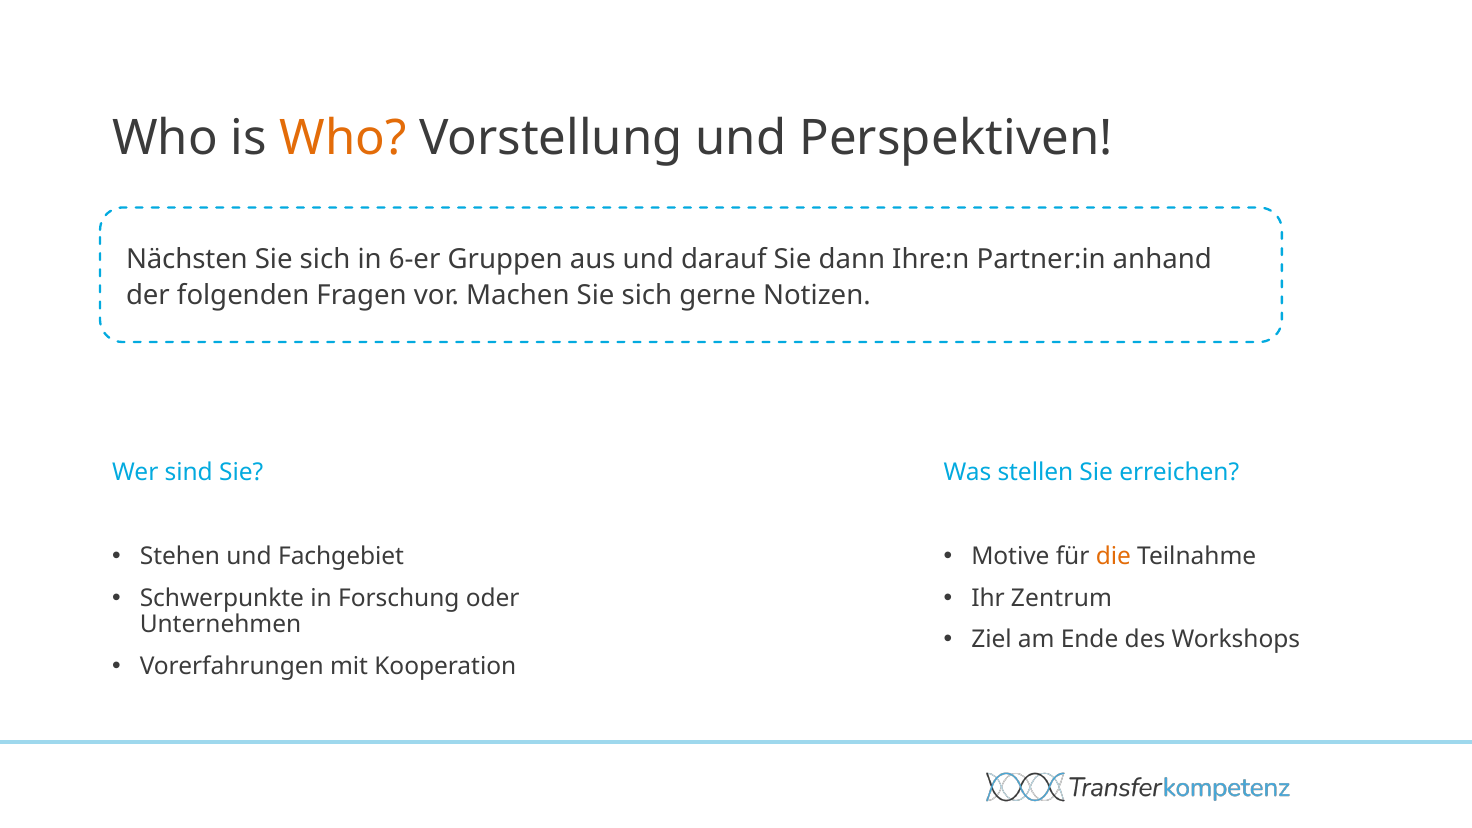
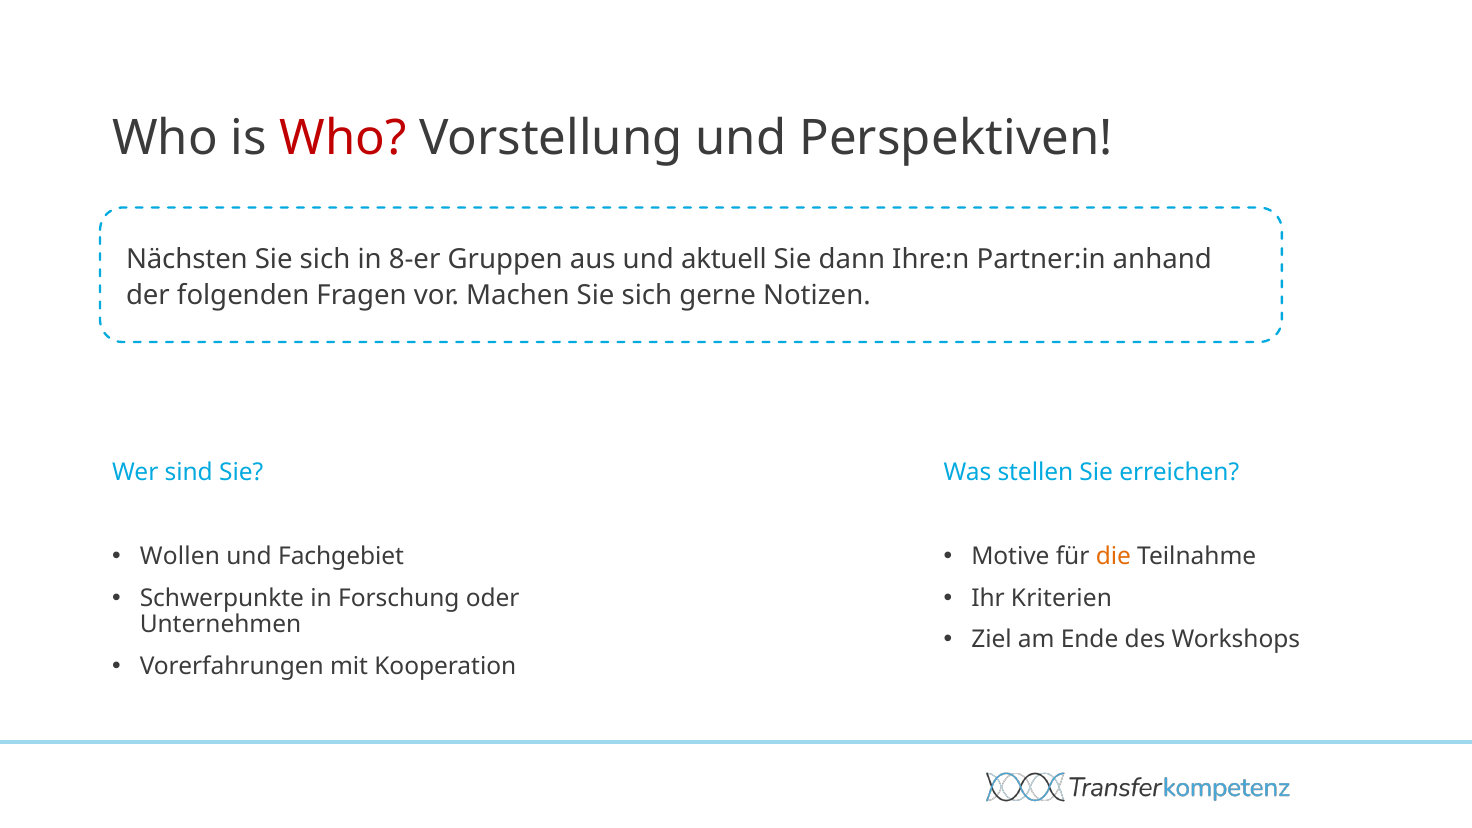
Who colour: orange -> red (343, 138)
6-er: 6-er -> 8-er (415, 259)
darauf: darauf -> aktuell (724, 259)
Stehen: Stehen -> Wollen (180, 556)
Zentrum: Zentrum -> Kriterien (1061, 598)
